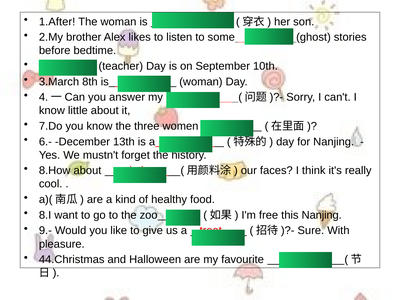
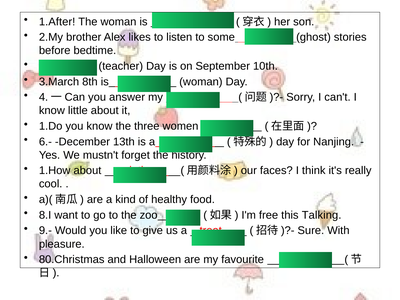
7.Do: 7.Do -> 1.Do (51, 126)
8.How: 8.How -> 1.How (55, 171)
this Nanjing: Nanjing -> Talking (322, 215)
44.Christmas: 44.Christmas -> 80.Christmas (72, 260)
